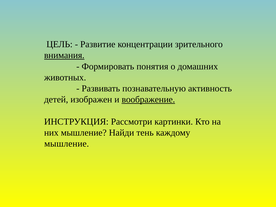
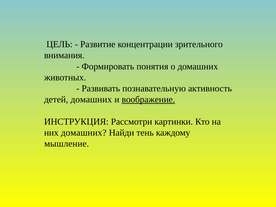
внимания underline: present -> none (64, 55)
детей изображен: изображен -> домашних (91, 100)
них мышление: мышление -> домашних (84, 133)
